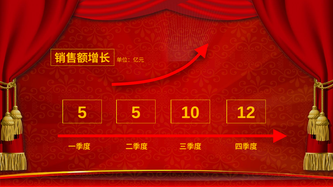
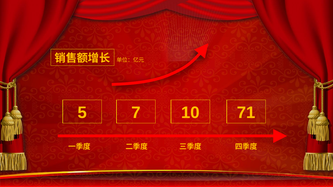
5 5: 5 -> 7 (136, 113)
12: 12 -> 71 (246, 113)
